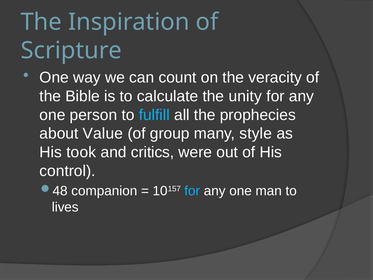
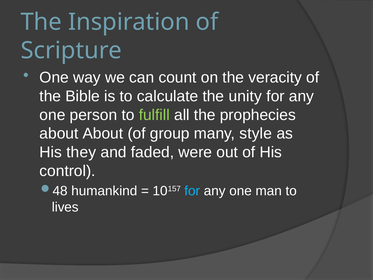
fulfill colour: light blue -> light green (154, 115)
about Value: Value -> About (103, 133)
took: took -> they (81, 152)
critics: critics -> faded (153, 152)
companion: companion -> humankind (104, 191)
